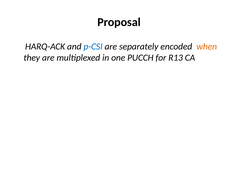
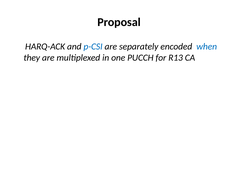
when colour: orange -> blue (207, 47)
